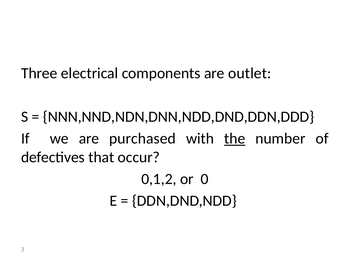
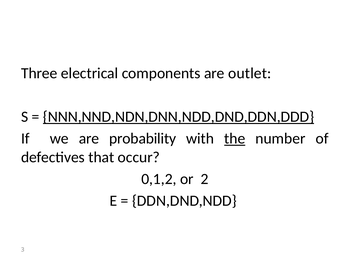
NNN,NND,NDN,DNN,NDD,DND,DDN,DDD underline: none -> present (179, 117)
purchased: purchased -> probability (143, 139)
0: 0 -> 2 (205, 179)
